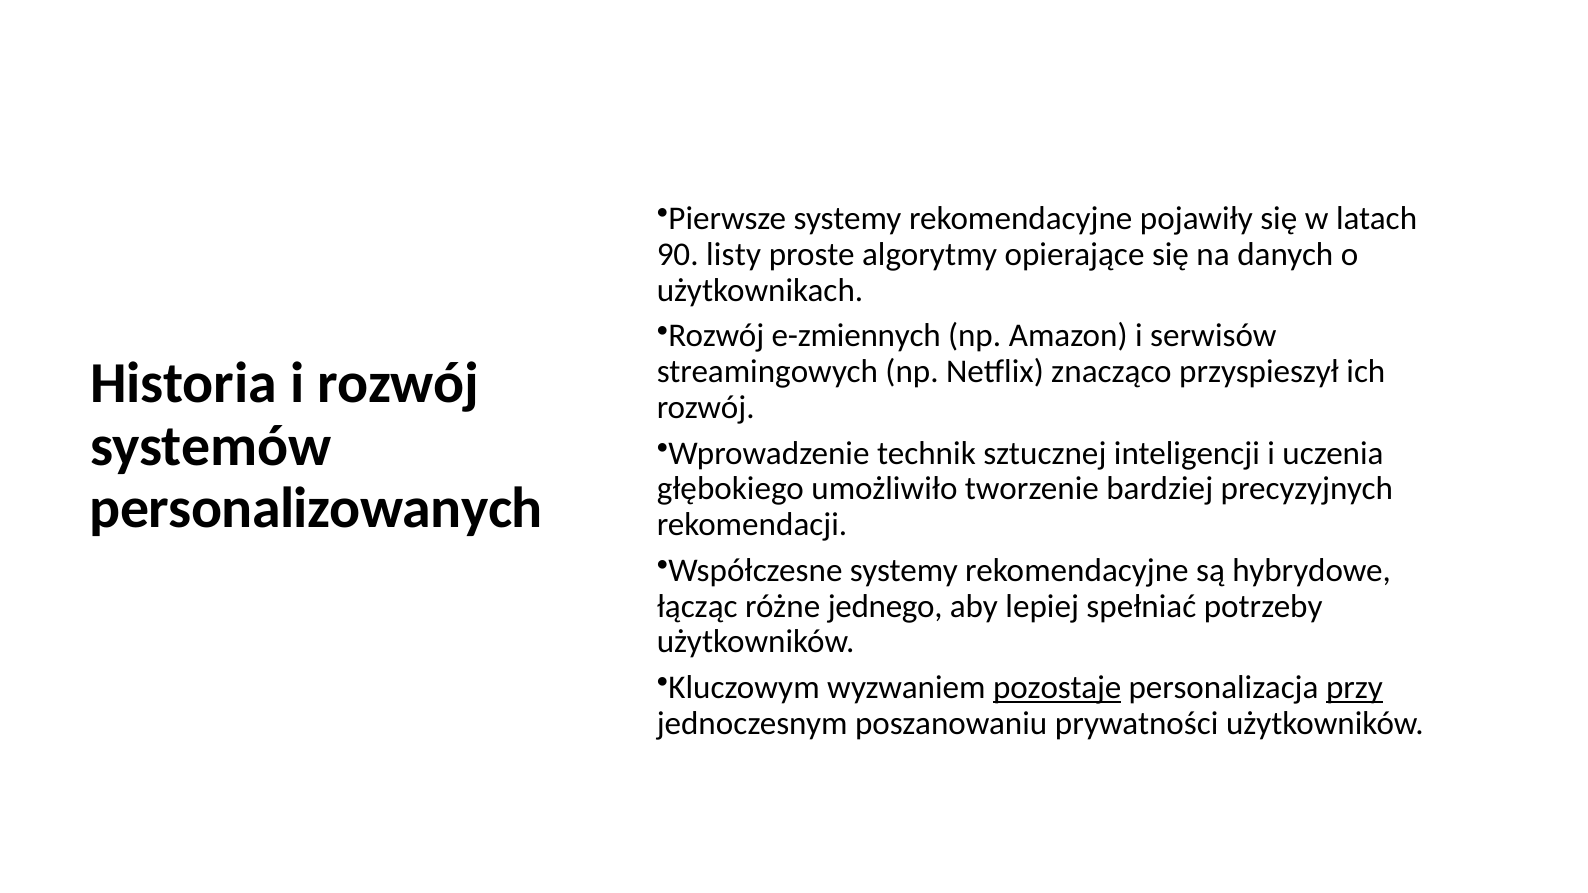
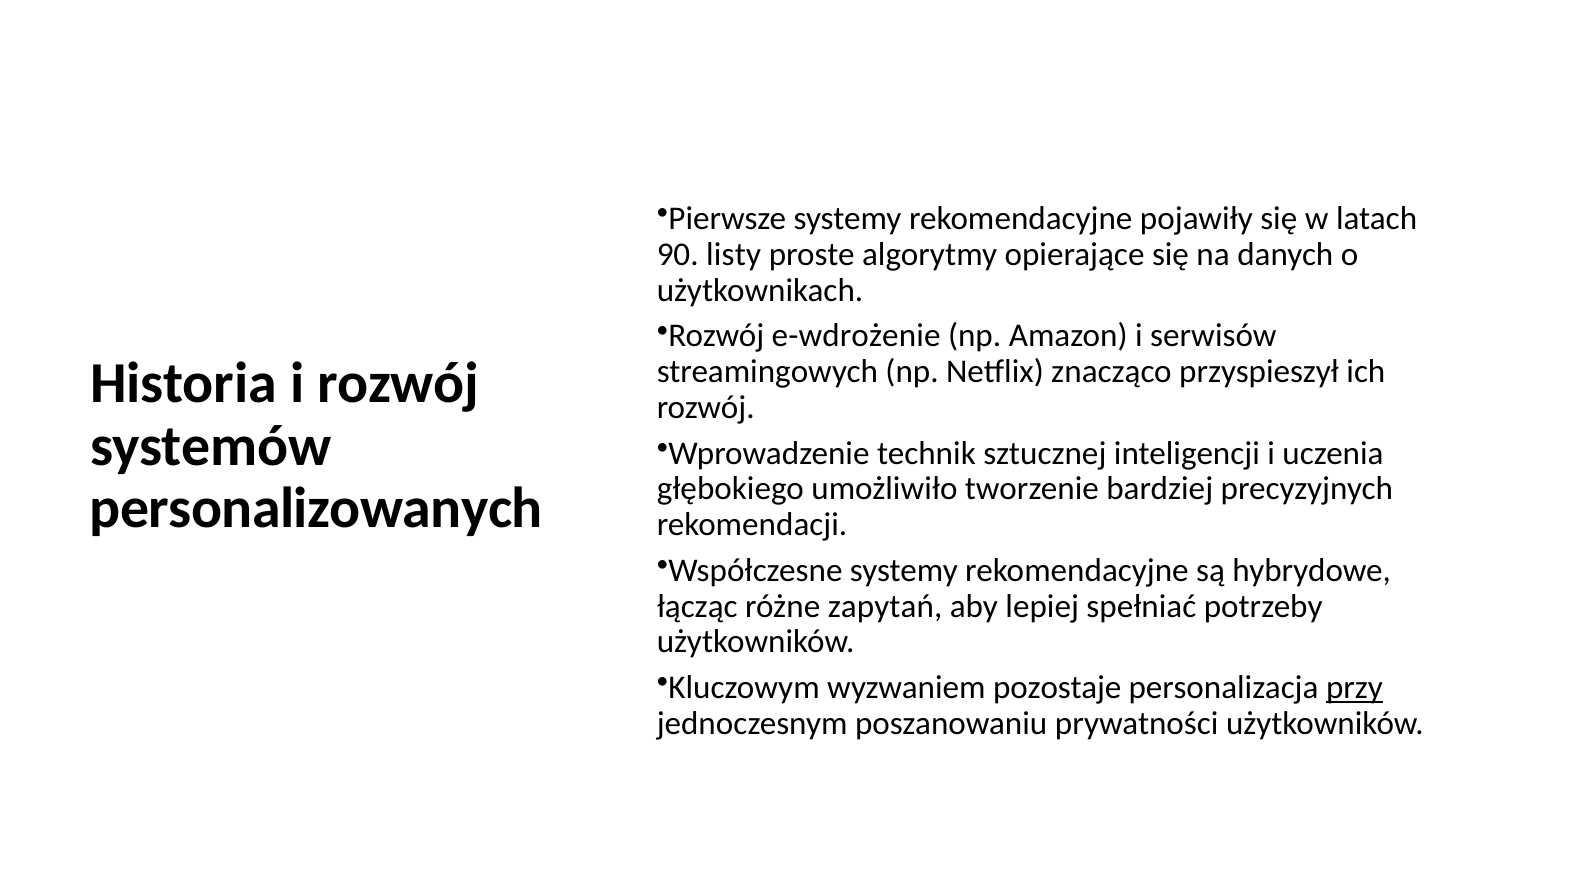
e-zmiennych: e-zmiennych -> e-wdrożenie (856, 336)
jednego: jednego -> zapytań (885, 606)
pozostaje underline: present -> none (1057, 688)
